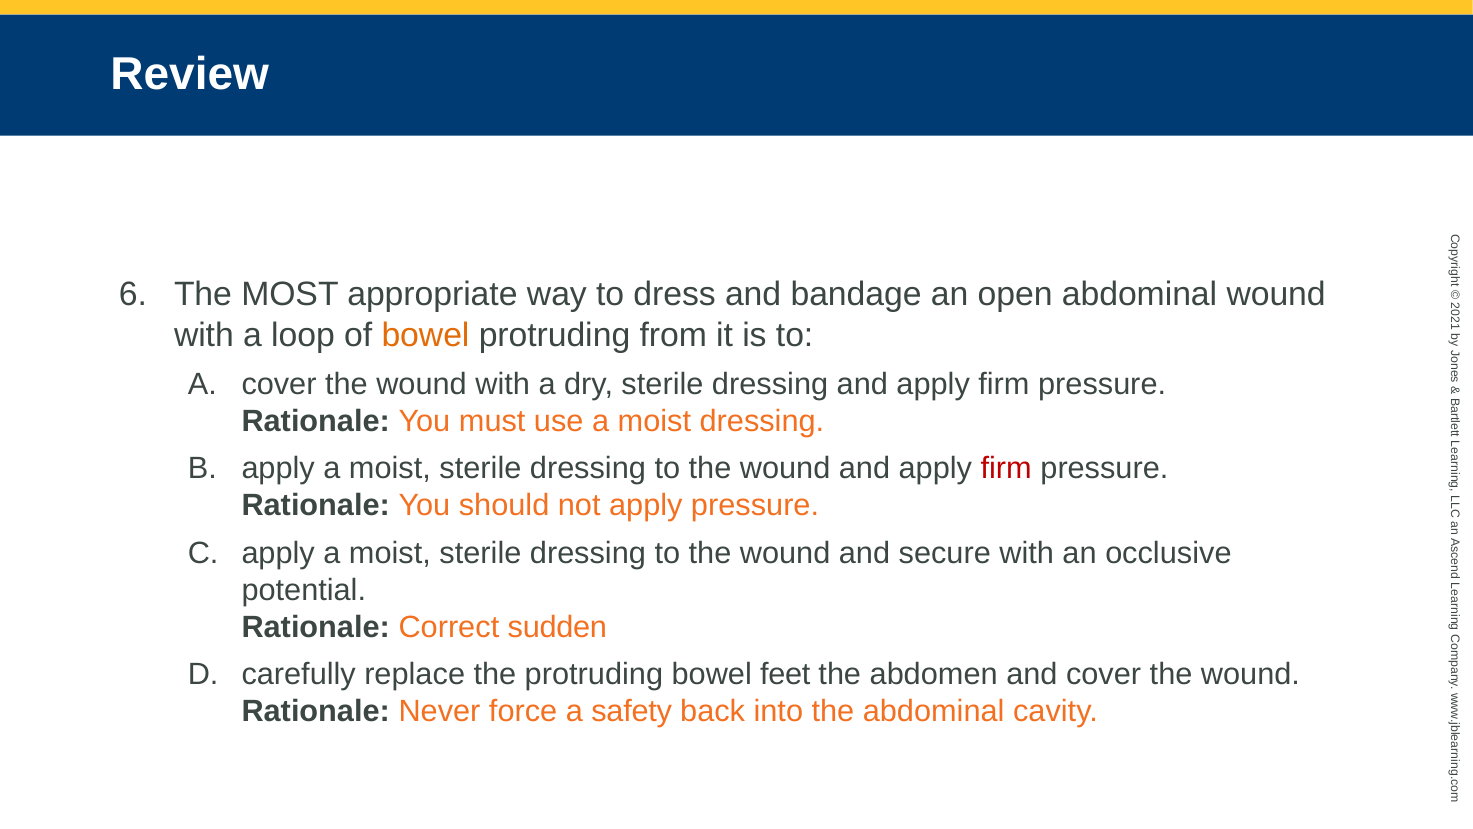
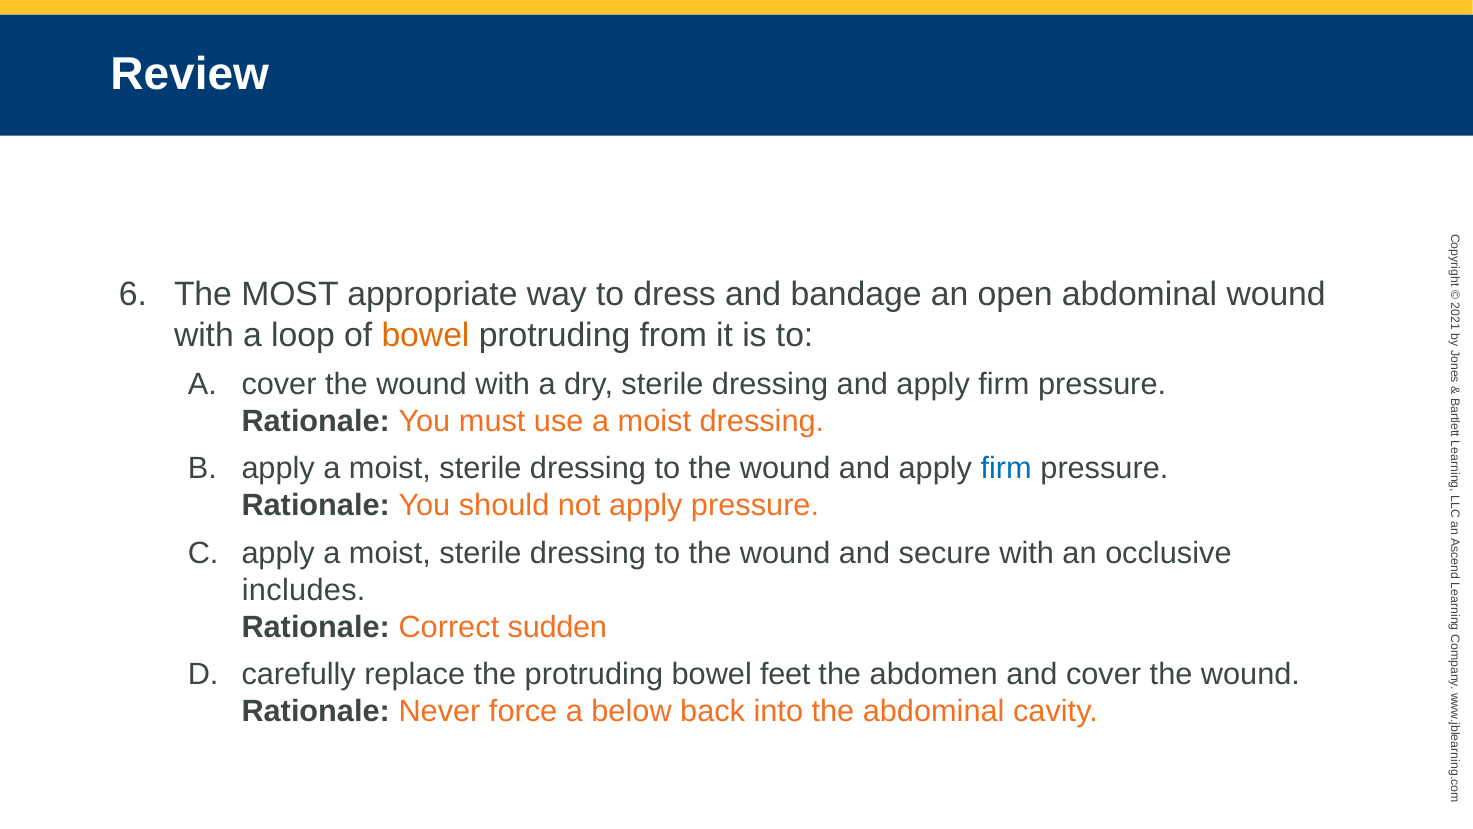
firm colour: red -> blue (1006, 468)
potential: potential -> includes (304, 590)
safety: safety -> below (632, 711)
